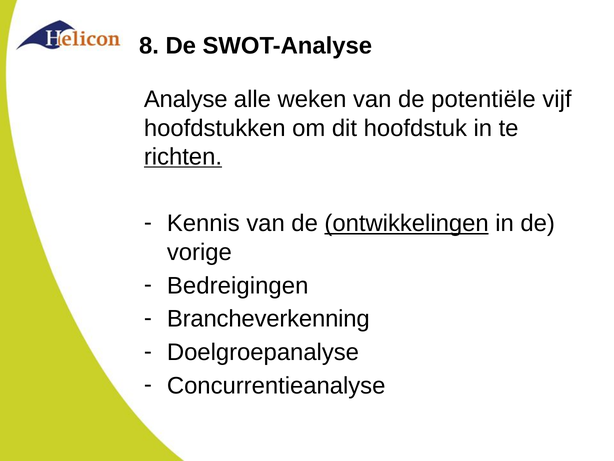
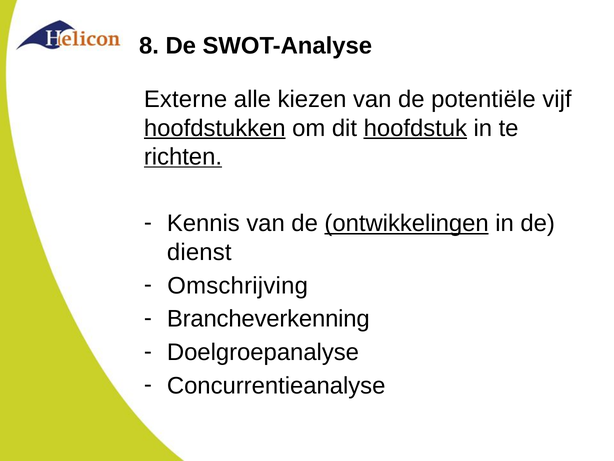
Analyse: Analyse -> Externe (186, 99)
weken: weken -> kiezen (312, 99)
hoofdstukken underline: none -> present (215, 128)
hoofdstuk underline: none -> present (415, 128)
vorige: vorige -> dienst (199, 252)
Bedreigingen: Bedreigingen -> Omschrijving (238, 285)
